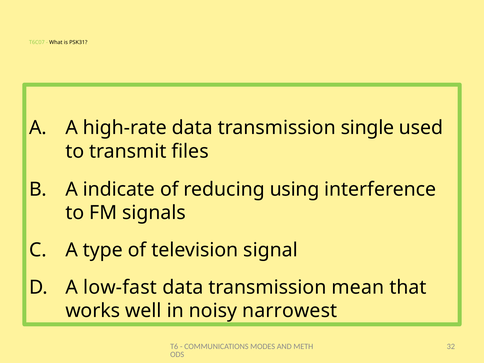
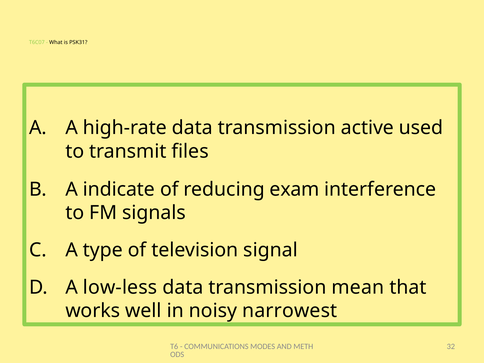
single: single -> active (367, 128)
using: using -> exam (295, 189)
low-fast: low-fast -> low-less (120, 287)
